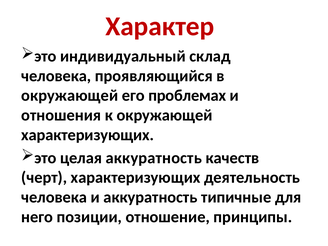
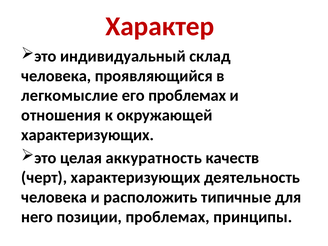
окружающей: окружающей -> легкомыслие (70, 96)
и аккуратность: аккуратность -> расположить (150, 197)
позиции отношение: отношение -> проблемах (168, 217)
